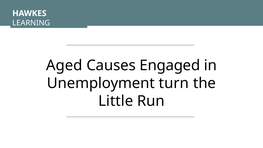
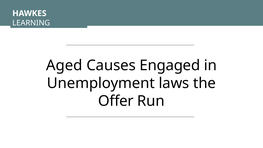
turn: turn -> laws (174, 83)
Little: Little -> Offer (116, 101)
